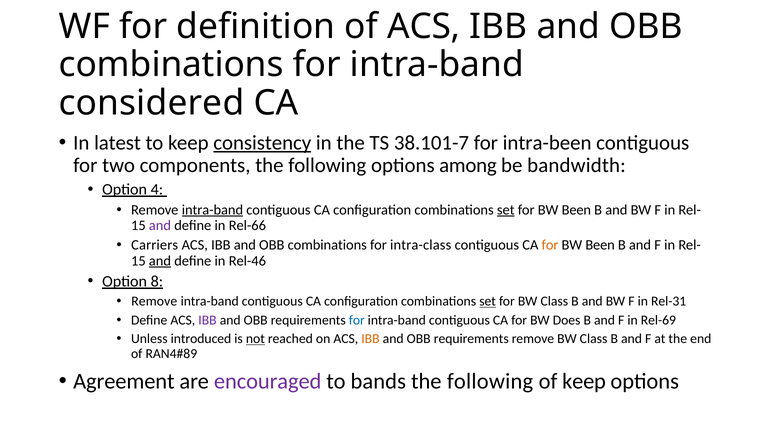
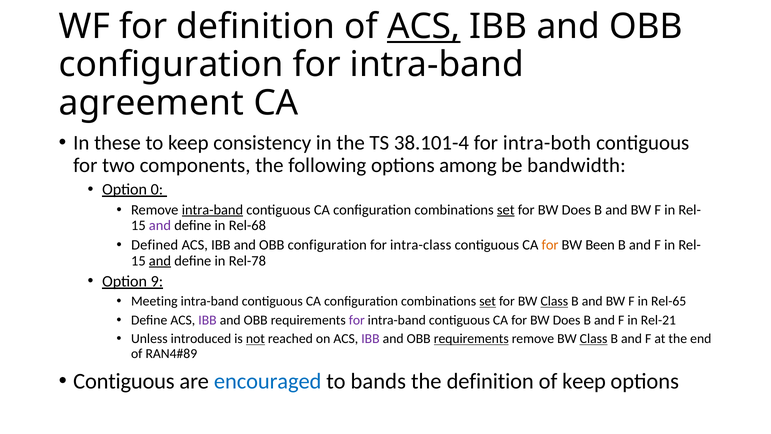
ACS underline: none -> present (424, 27)
combinations: combinations -> configuration (171, 65)
considered: considered -> agreement (151, 103)
latest: latest -> these (117, 143)
consistency underline: present -> none (262, 143)
38.101-7: 38.101-7 -> 38.101-4 (431, 143)
intra-been: intra-been -> intra-both (547, 143)
4: 4 -> 0 (157, 189)
Been: Been -> Does (576, 210)
Rel-66: Rel-66 -> Rel-68 (247, 225)
Carriers: Carriers -> Defined (155, 245)
combinations: combinations -> configuration (327, 245)
Rel-46: Rel-46 -> Rel-78 (247, 261)
8: 8 -> 9 (157, 281)
Remove: Remove -> Meeting (154, 301)
Class underline: none -> present (554, 301)
Rel-31: Rel-31 -> Rel-65 (669, 301)
for colour: blue -> purple (357, 320)
Rel-69: Rel-69 -> Rel-21 (658, 320)
IBB colour: orange -> purple (370, 339)
requirements underline: none -> present (471, 339)
Class underline: none -> present (594, 339)
Agreement: Agreement -> Contiguous (124, 381)
encouraged colour: purple -> blue (268, 381)
following: following -> definition (490, 381)
